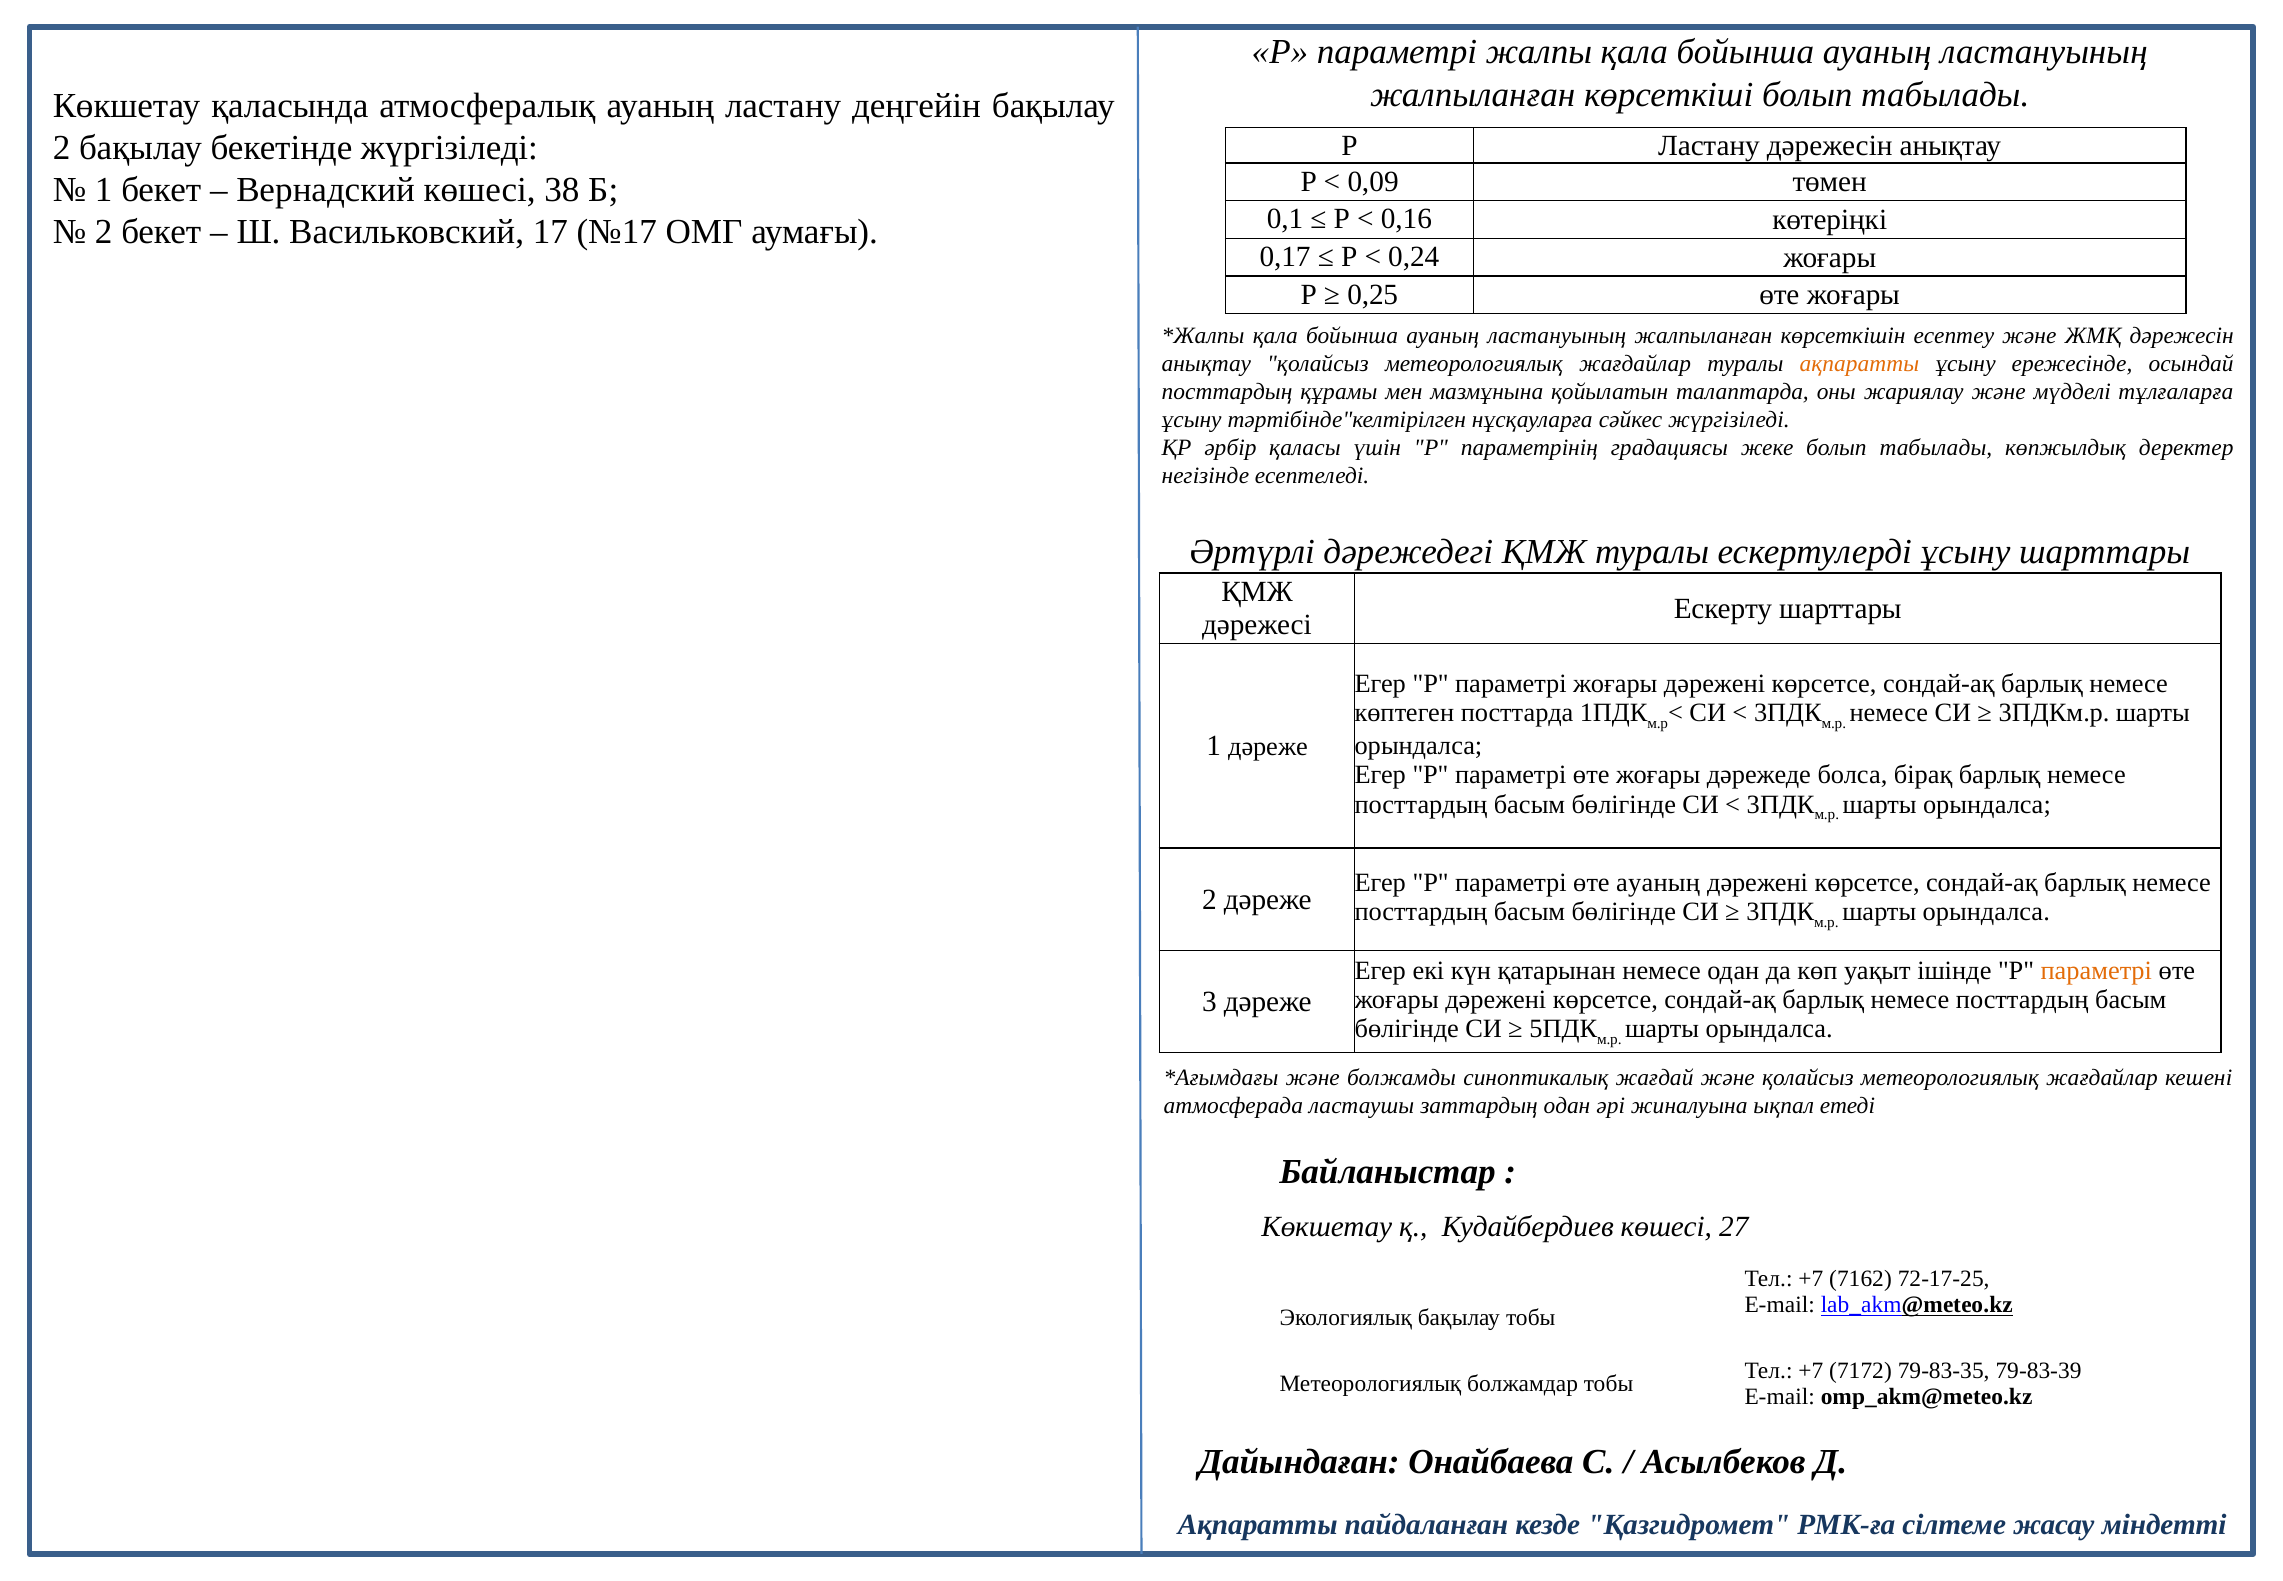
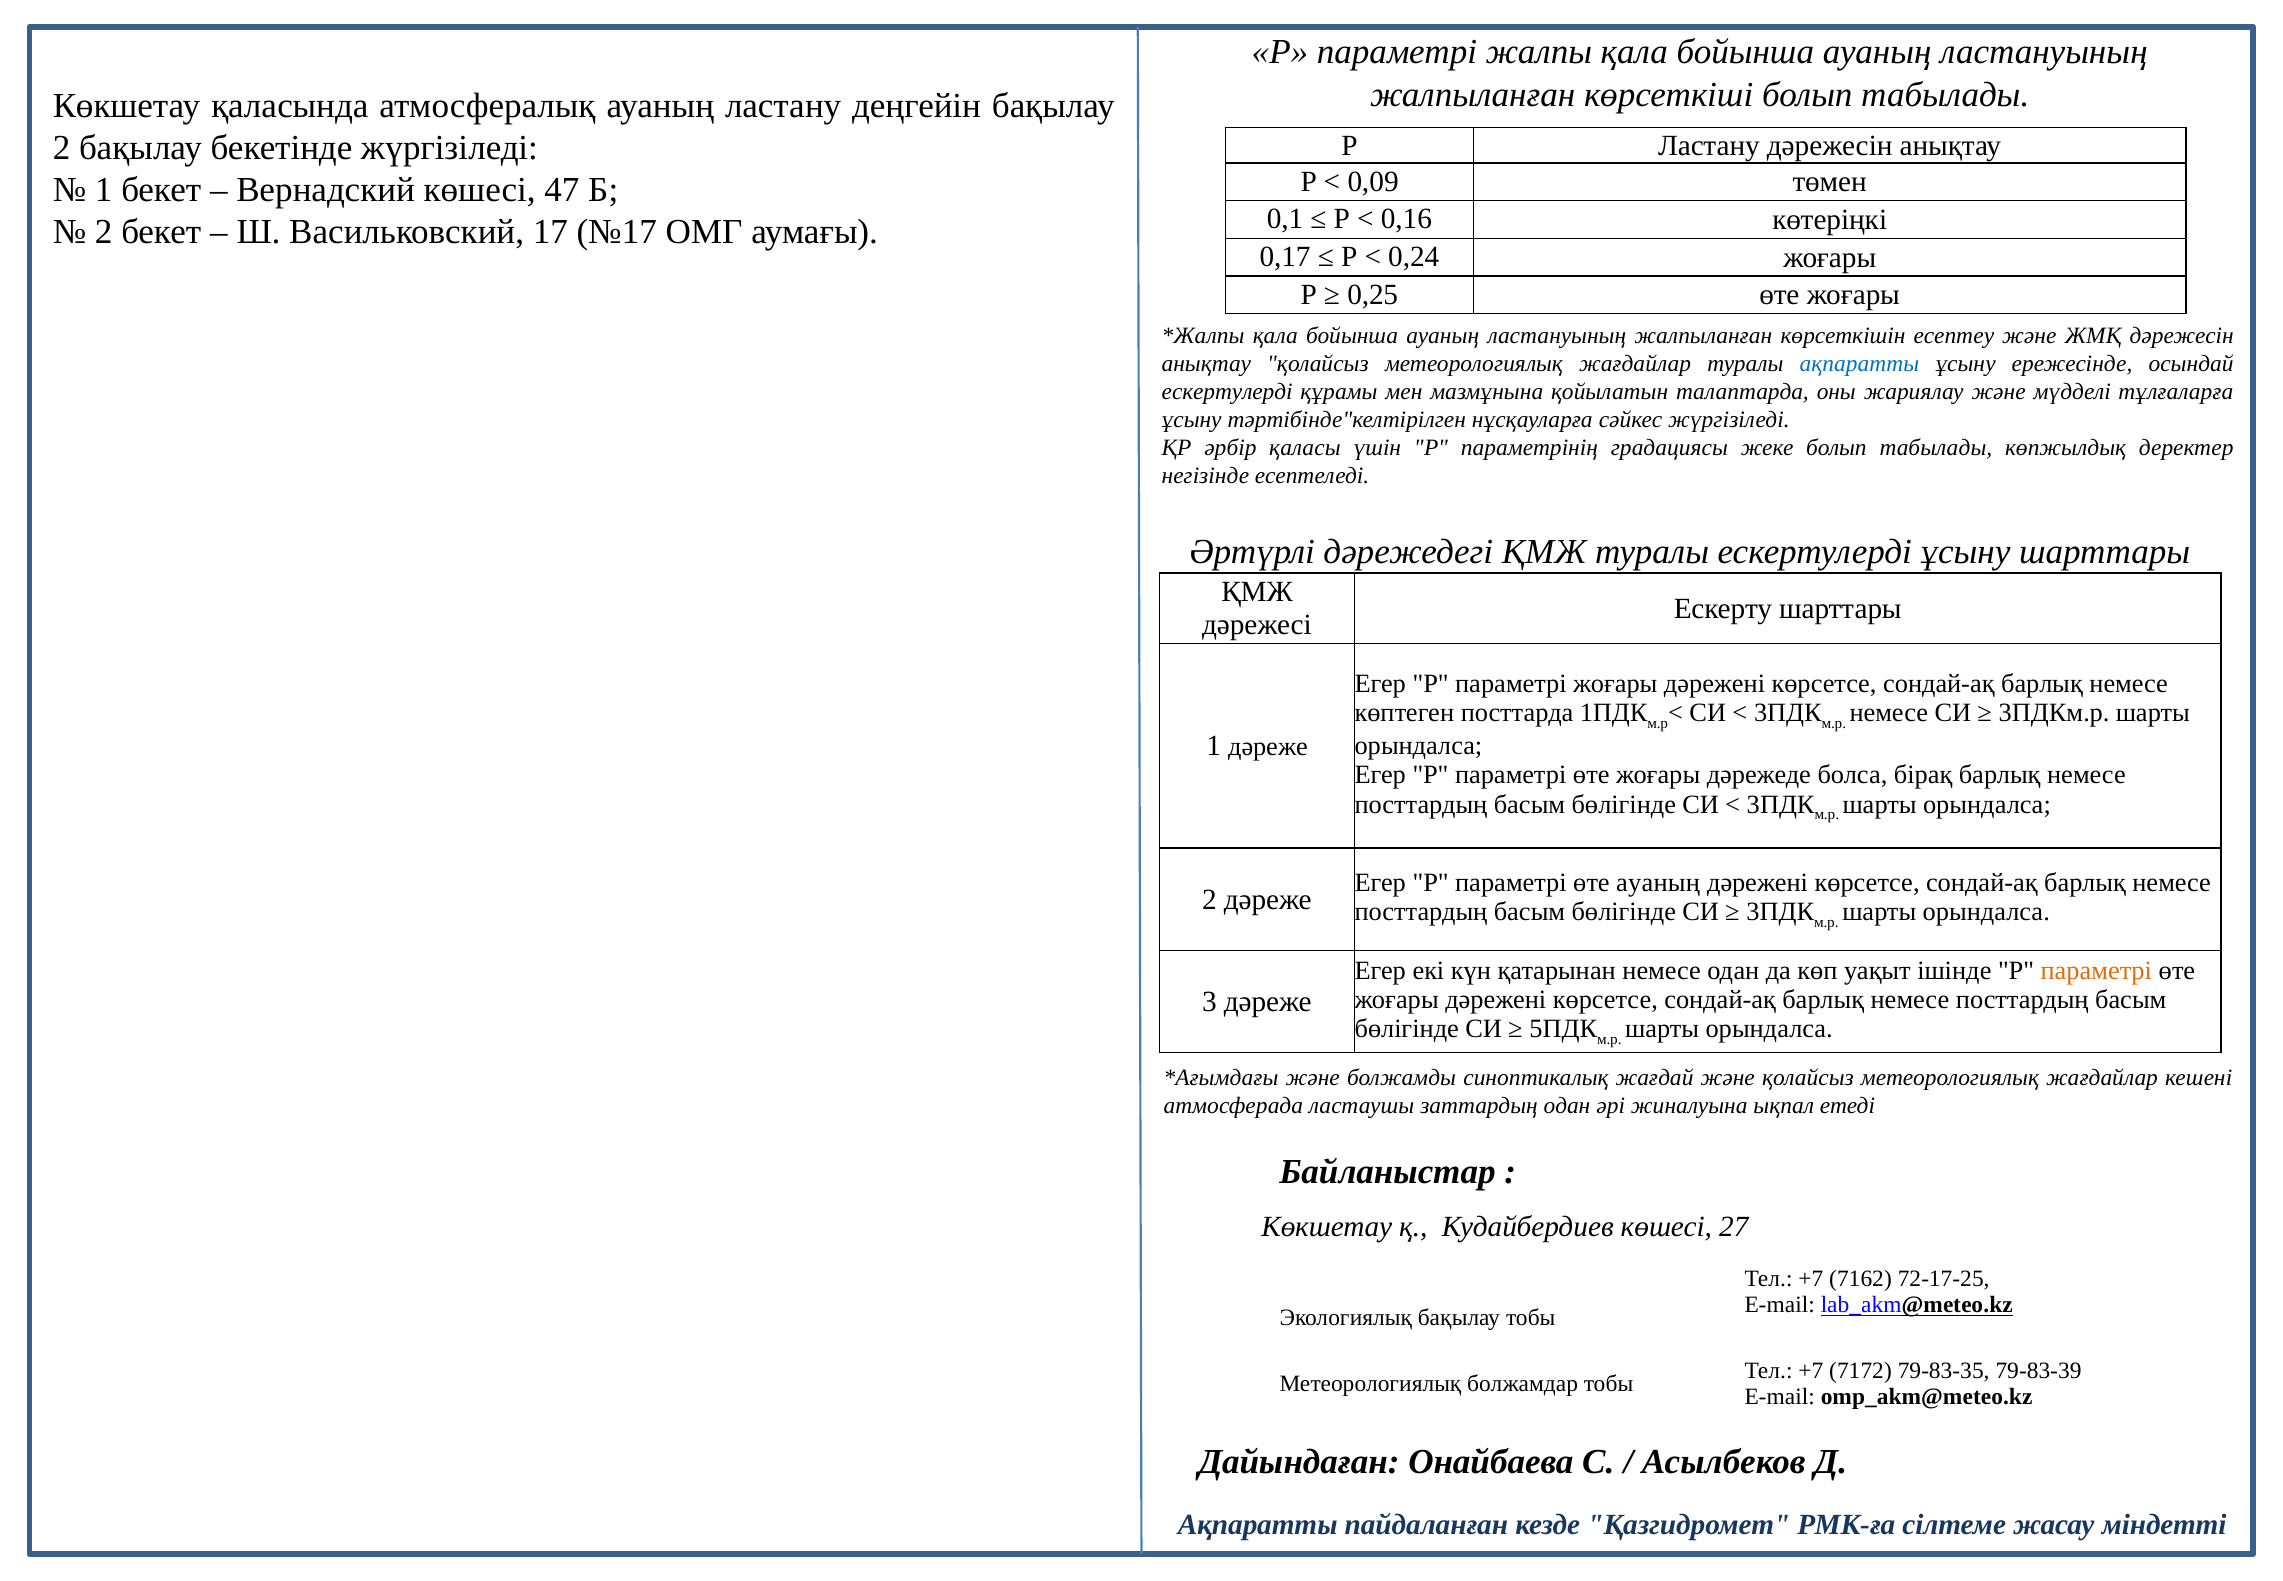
38: 38 -> 47 (562, 190)
ақпаратты colour: orange -> blue (1859, 364)
посттардың: посттардың -> ескертулерді (1227, 392)
